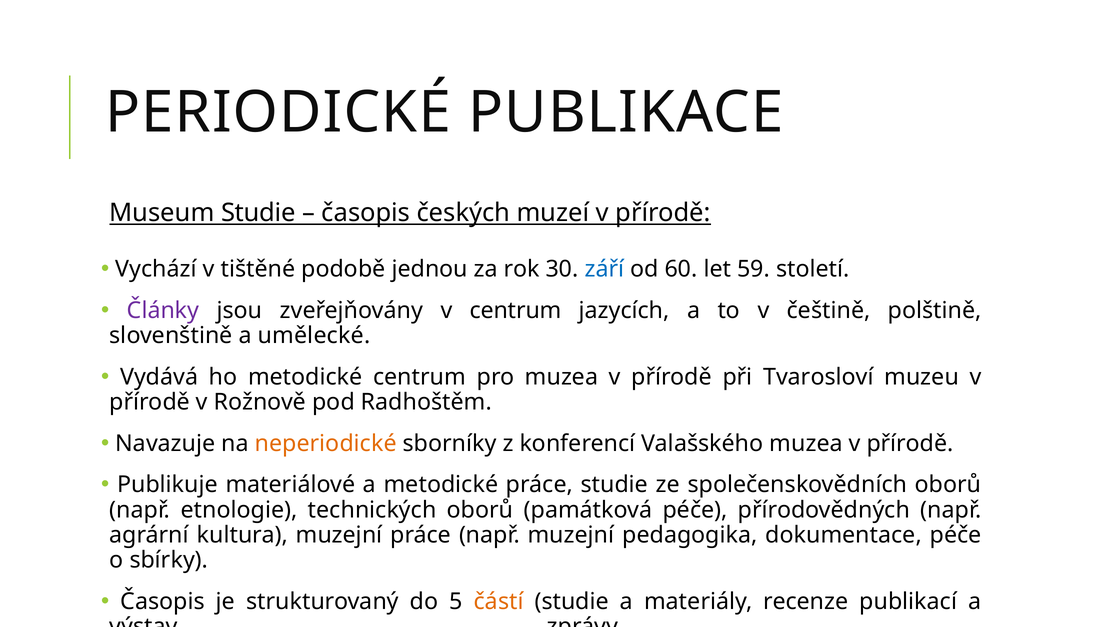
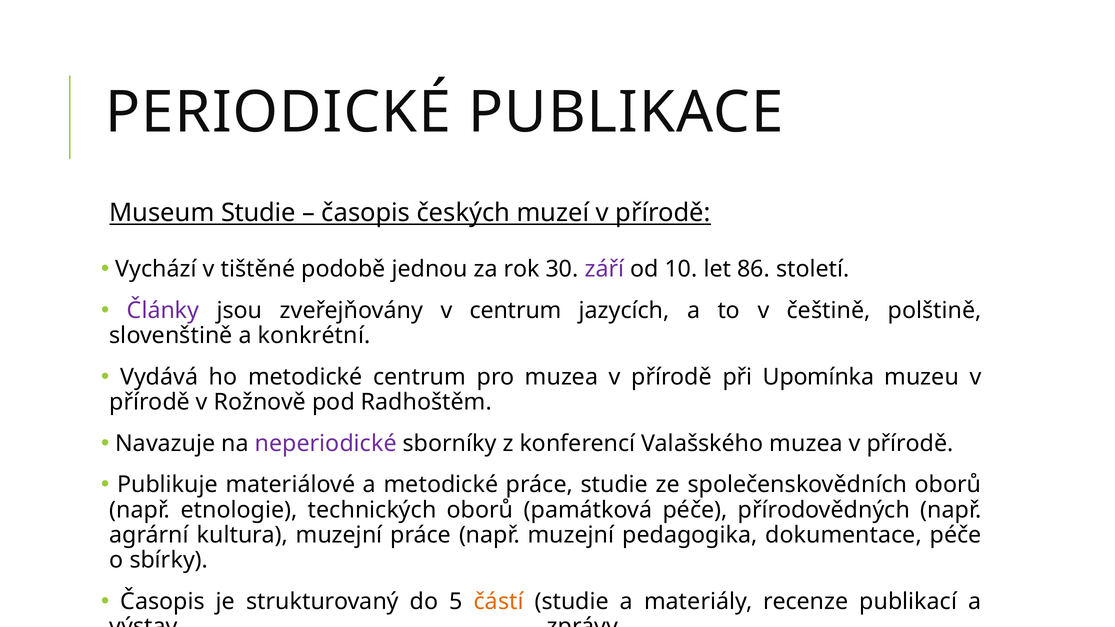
září colour: blue -> purple (604, 269)
60: 60 -> 10 (681, 269)
59: 59 -> 86 (754, 269)
umělecké: umělecké -> konkrétní (314, 336)
Tvarosloví: Tvarosloví -> Upomínka (818, 377)
neperiodické colour: orange -> purple (326, 444)
